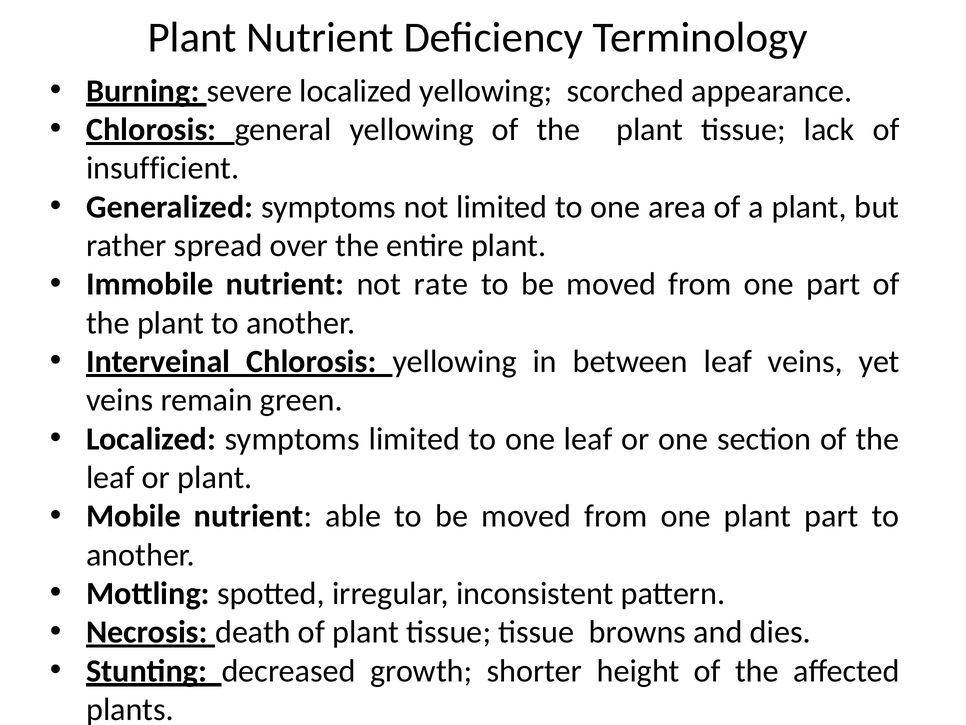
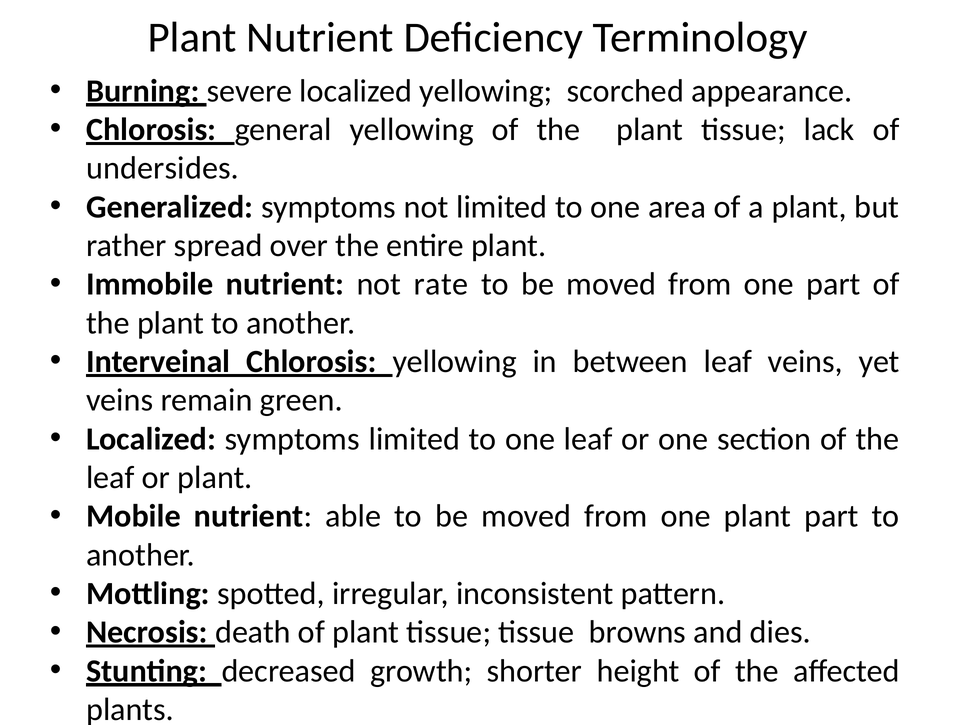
insufficient: insufficient -> undersides (163, 168)
